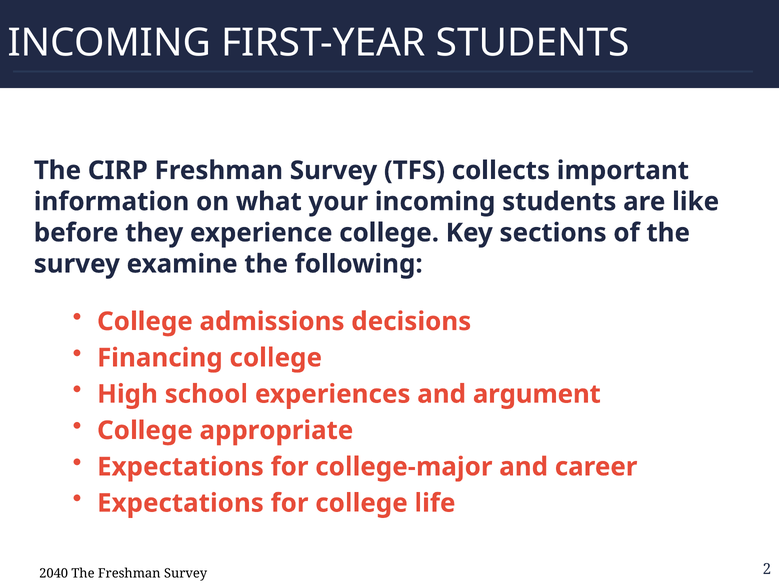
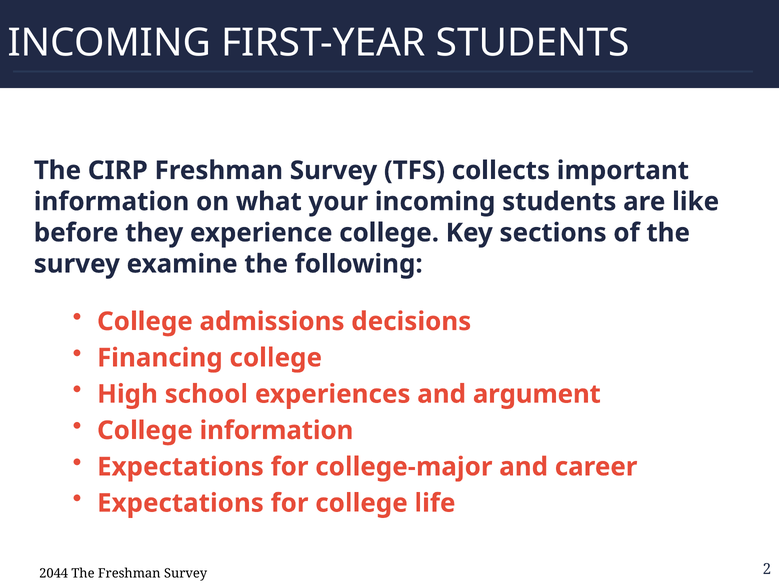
College appropriate: appropriate -> information (276, 431)
2040: 2040 -> 2044 (54, 573)
